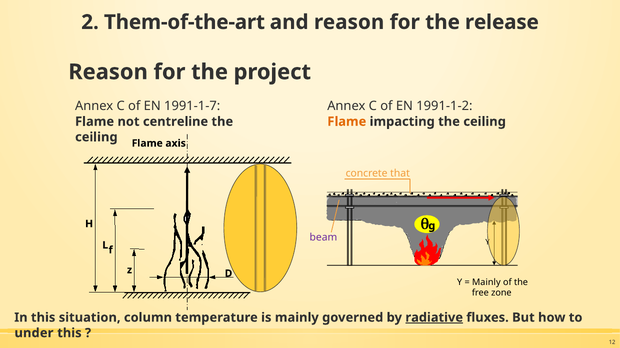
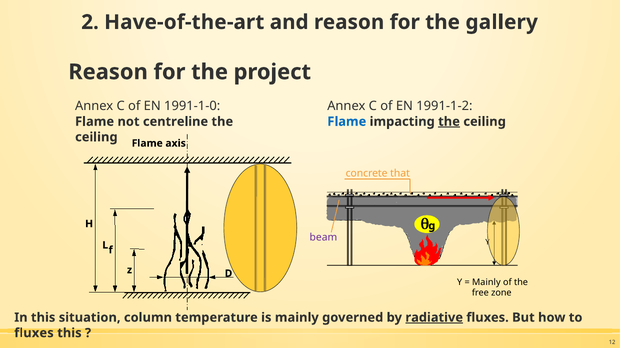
Them-of-the-art: Them-of-the-art -> Have-of-the-art (184, 22)
release: release -> gallery (502, 22)
1991-1-7: 1991-1-7 -> 1991-1-0 (192, 106)
Flame colour: orange -> blue (347, 122)
the underline: none -> present (449, 122)
under: under -> fluxes (34, 334)
